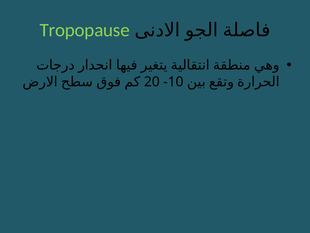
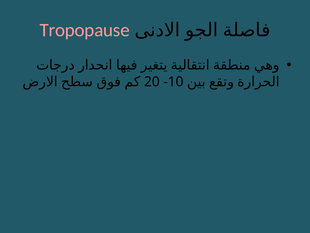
Tropopause colour: light green -> pink (85, 30)
